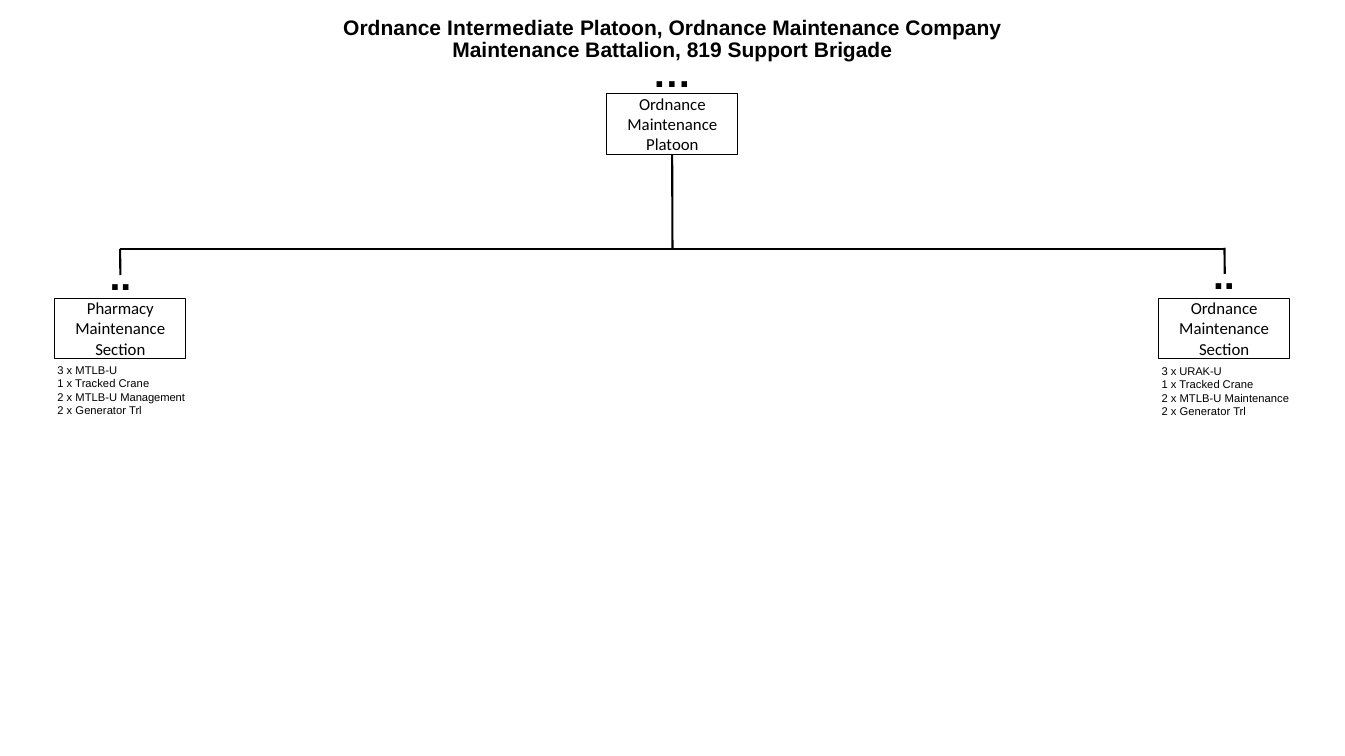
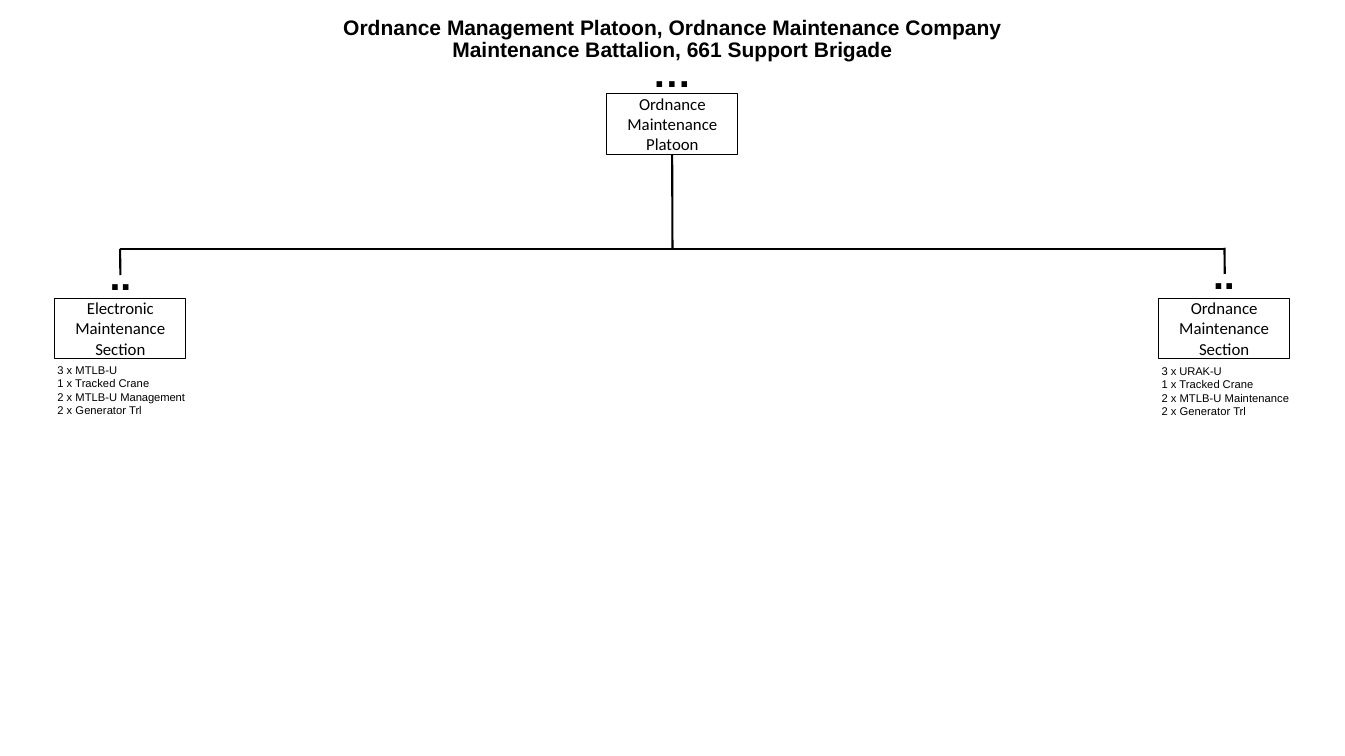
Ordnance Intermediate: Intermediate -> Management (511, 28)
819: 819 -> 661 (704, 51)
Pharmacy: Pharmacy -> Electronic (120, 309)
